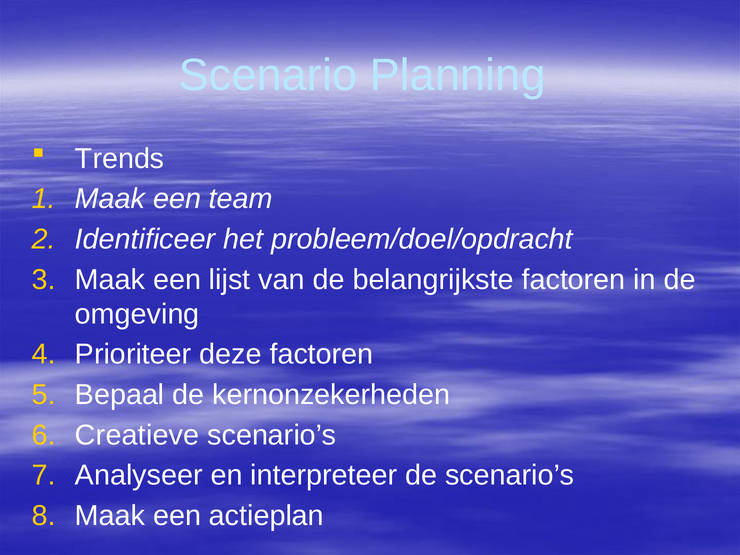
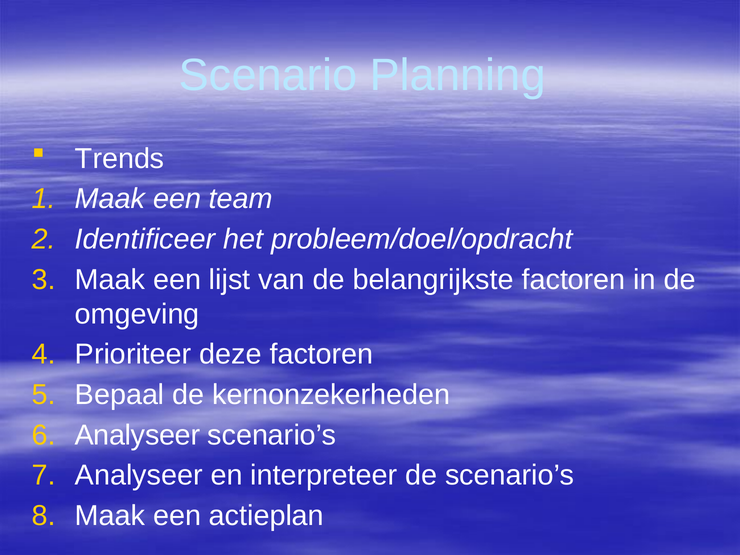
Creatieve: Creatieve -> Analyseer (137, 435)
